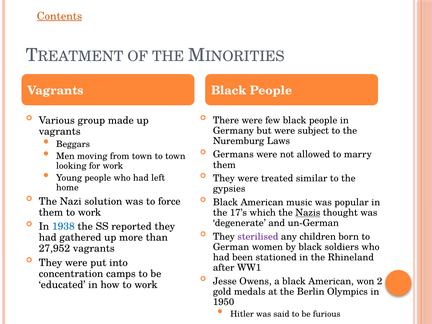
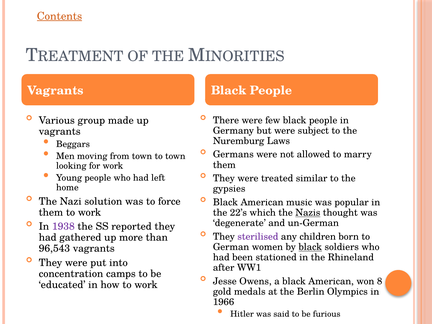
17’s: 17’s -> 22’s (238, 213)
1938 colour: blue -> purple (63, 227)
black underline: none -> present (310, 247)
27,952: 27,952 -> 96,543 (54, 249)
2: 2 -> 8 (380, 281)
1950: 1950 -> 1966 (224, 302)
